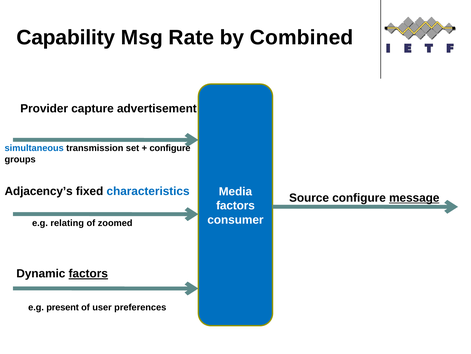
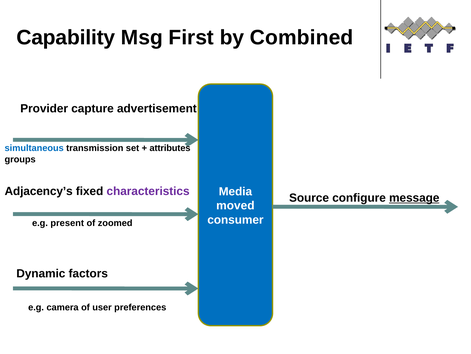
Rate: Rate -> First (191, 38)
configure: configure -> attributes (170, 148)
characteristics colour: blue -> purple (148, 191)
factors: factors -> moved (235, 205)
relating: relating -> present (67, 223)
factors underline: present -> none (88, 273)
present: present -> camera (63, 307)
